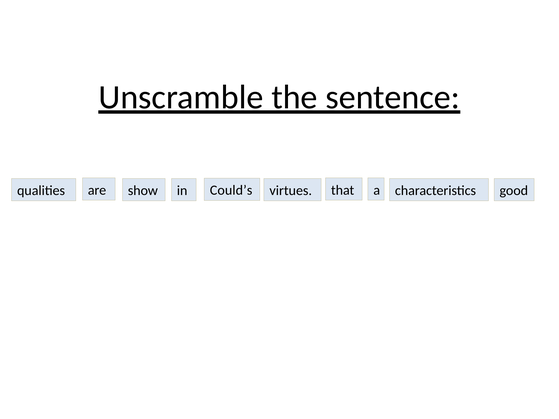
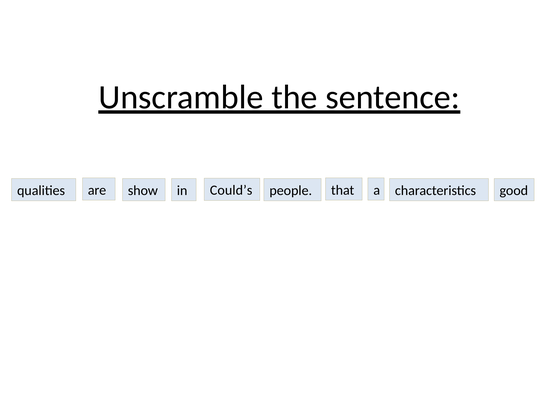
virtues: virtues -> people (291, 191)
